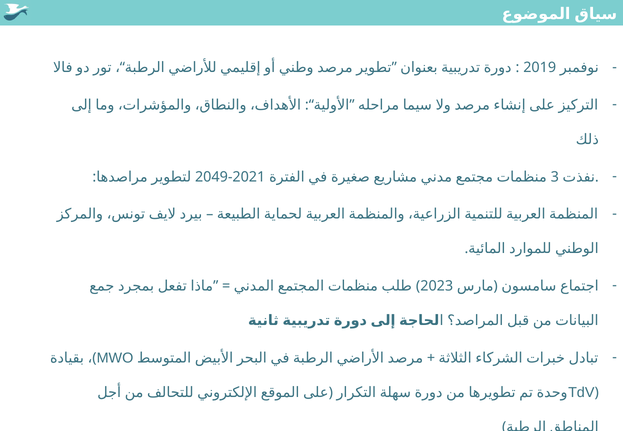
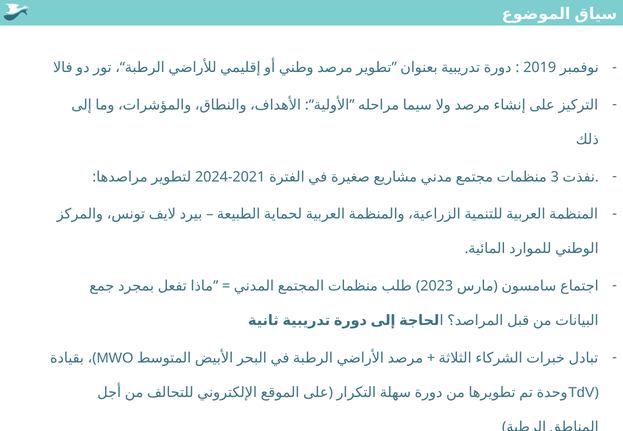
2049: 2049 -> 2024 (211, 177)
